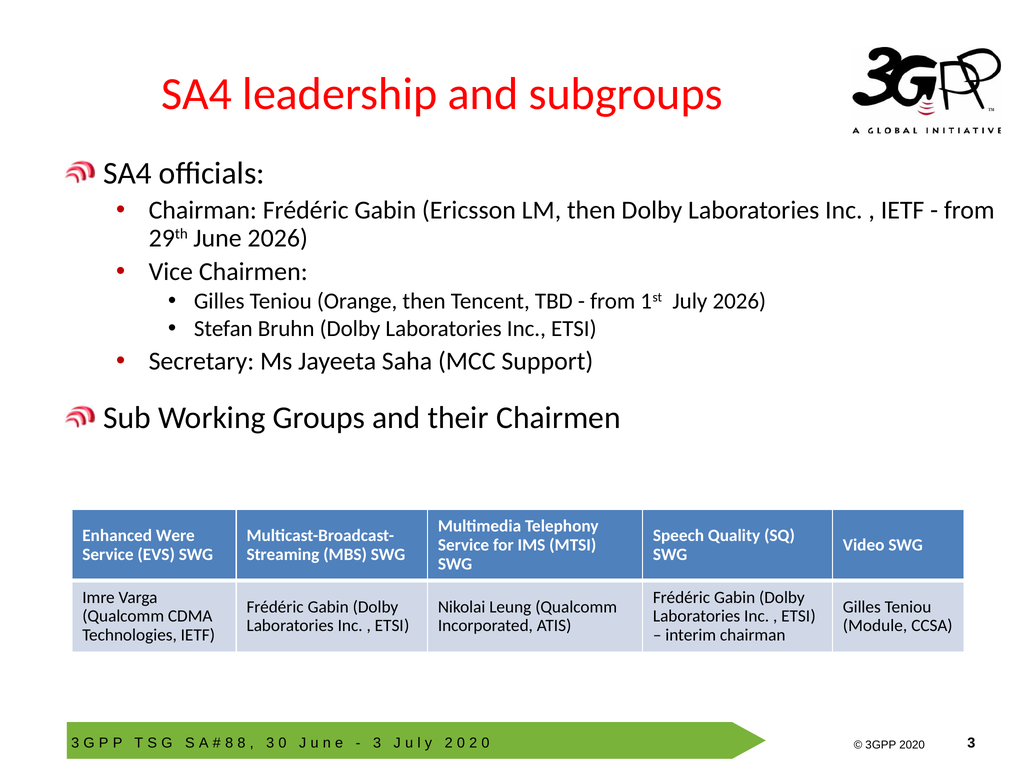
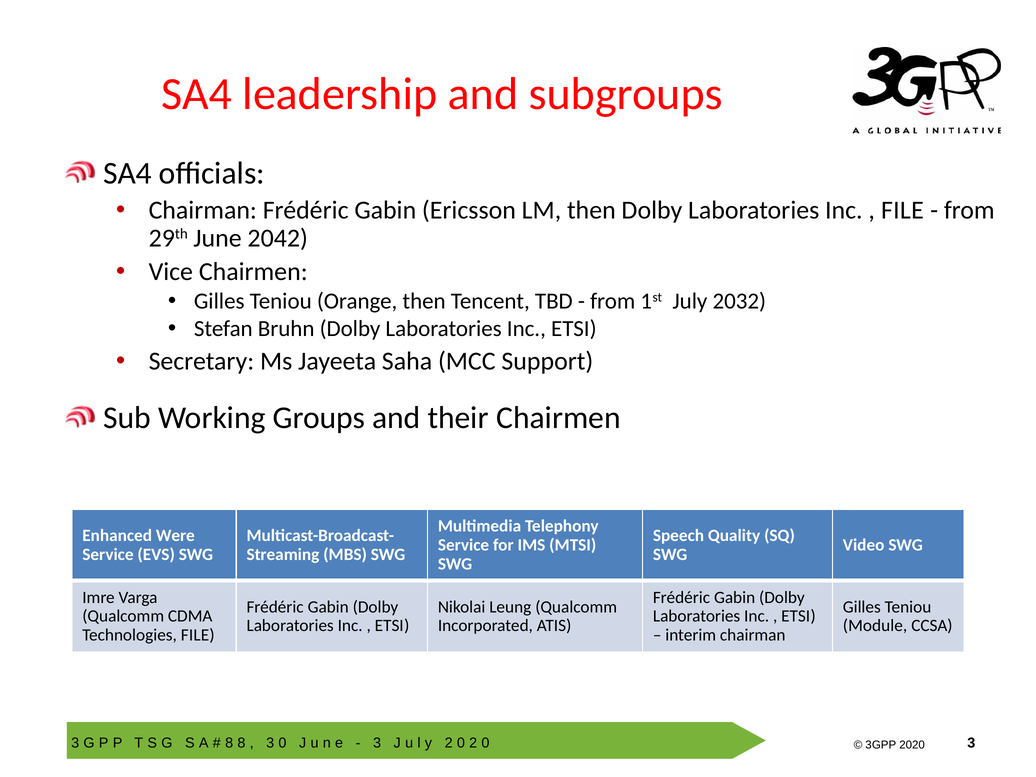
IETF: IETF -> FILE (902, 210)
June 2026: 2026 -> 2042 (278, 238)
July 2026: 2026 -> 2032 (739, 301)
Technologies IETF: IETF -> FILE (198, 635)
